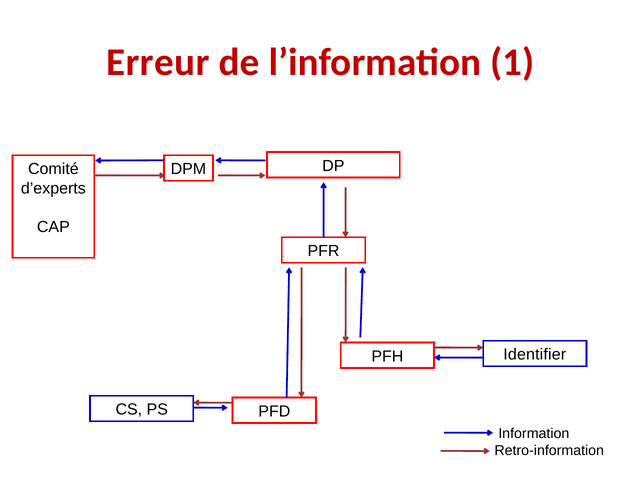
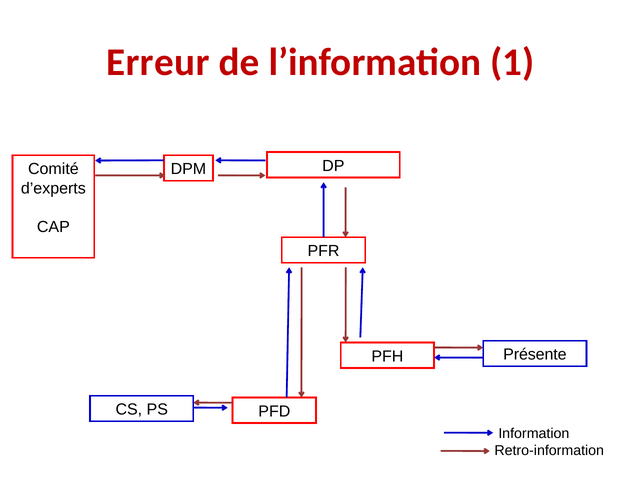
Identifier: Identifier -> Présente (535, 354)
